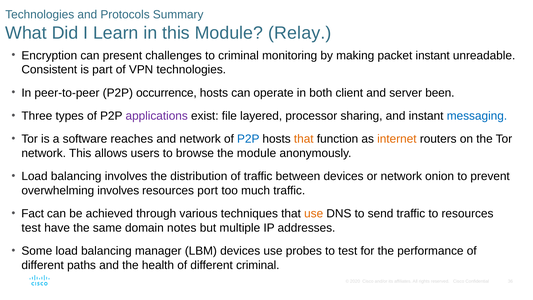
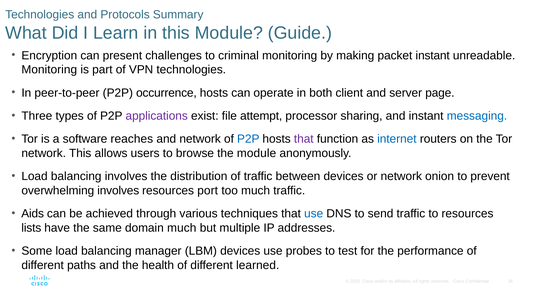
Relay: Relay -> Guide (300, 33)
Consistent: Consistent -> Monitoring (49, 70)
been: been -> page (440, 93)
layered: layered -> attempt (261, 116)
that colour: orange -> purple (304, 139)
internet colour: orange -> blue (397, 139)
Fact: Fact -> Aids (33, 214)
use colour: orange -> blue (314, 214)
test: test -> lists (31, 228)
domain notes: notes -> much (182, 228)
different criminal: criminal -> learned (258, 265)
